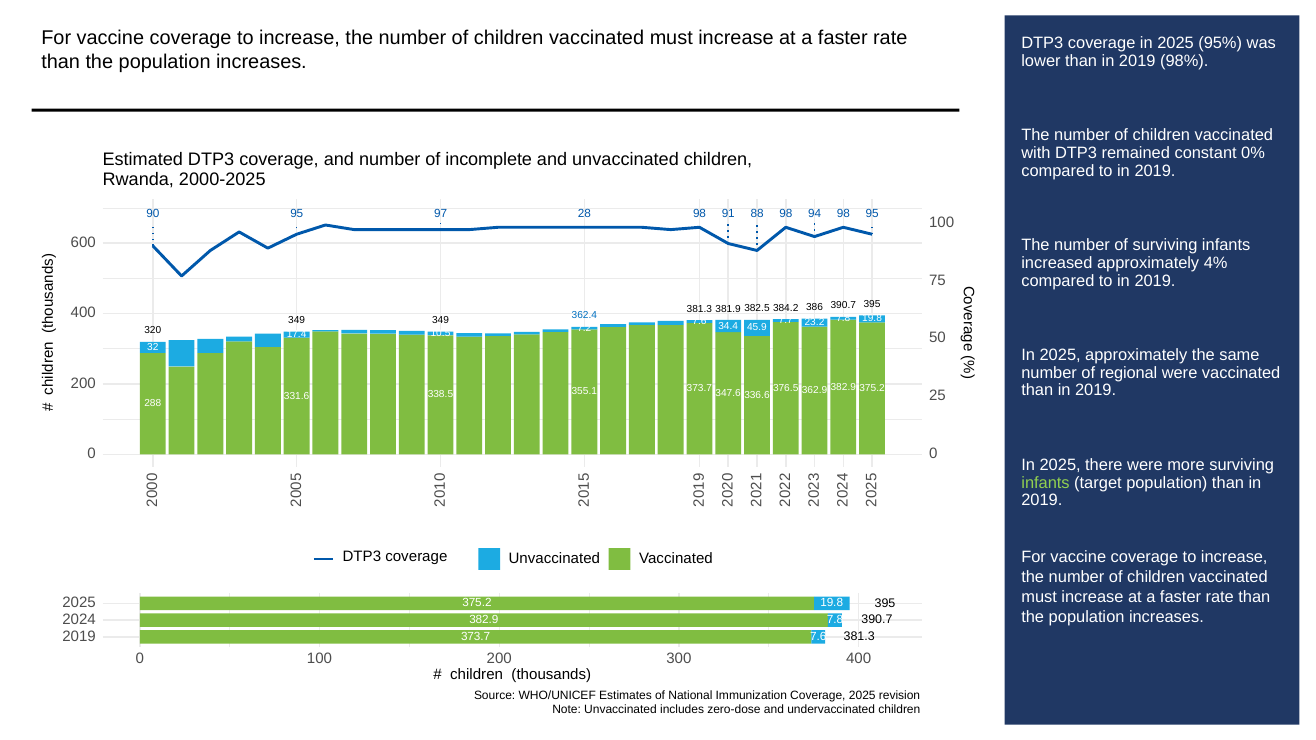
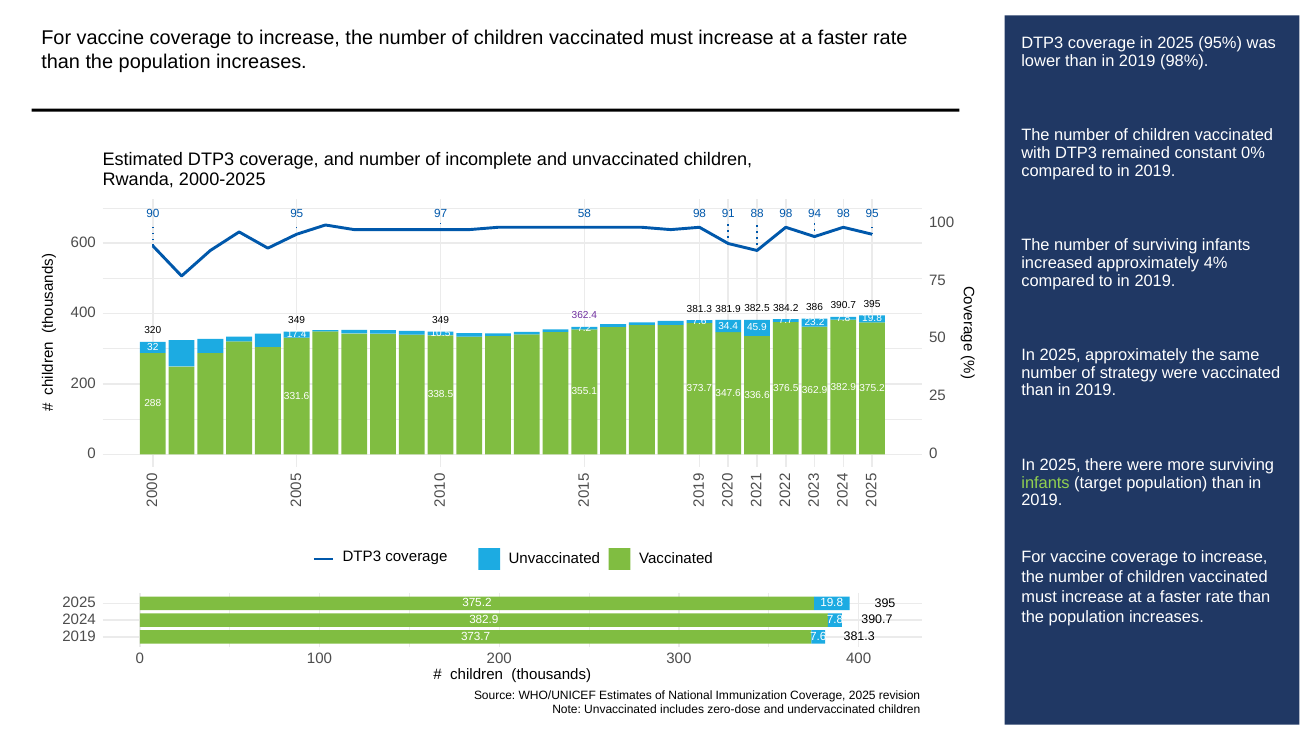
28: 28 -> 58 (584, 213)
362.4 colour: blue -> purple (584, 316)
regional: regional -> strategy (1129, 373)
